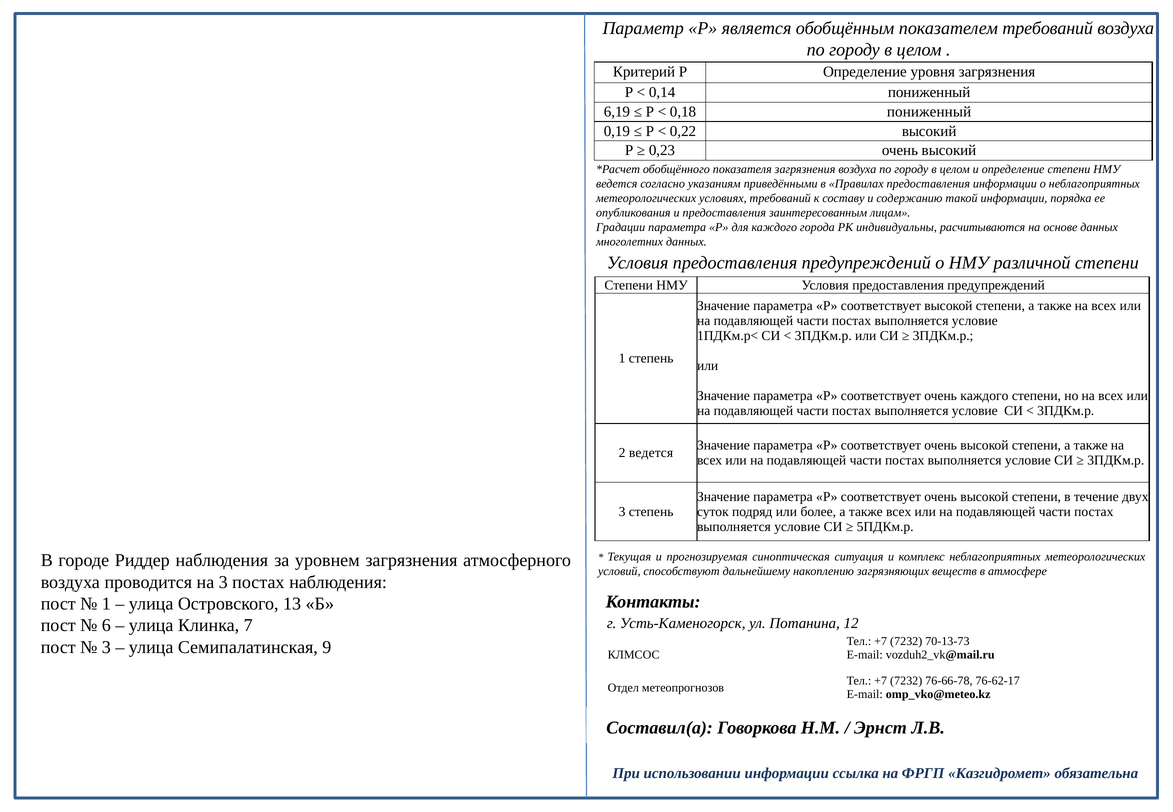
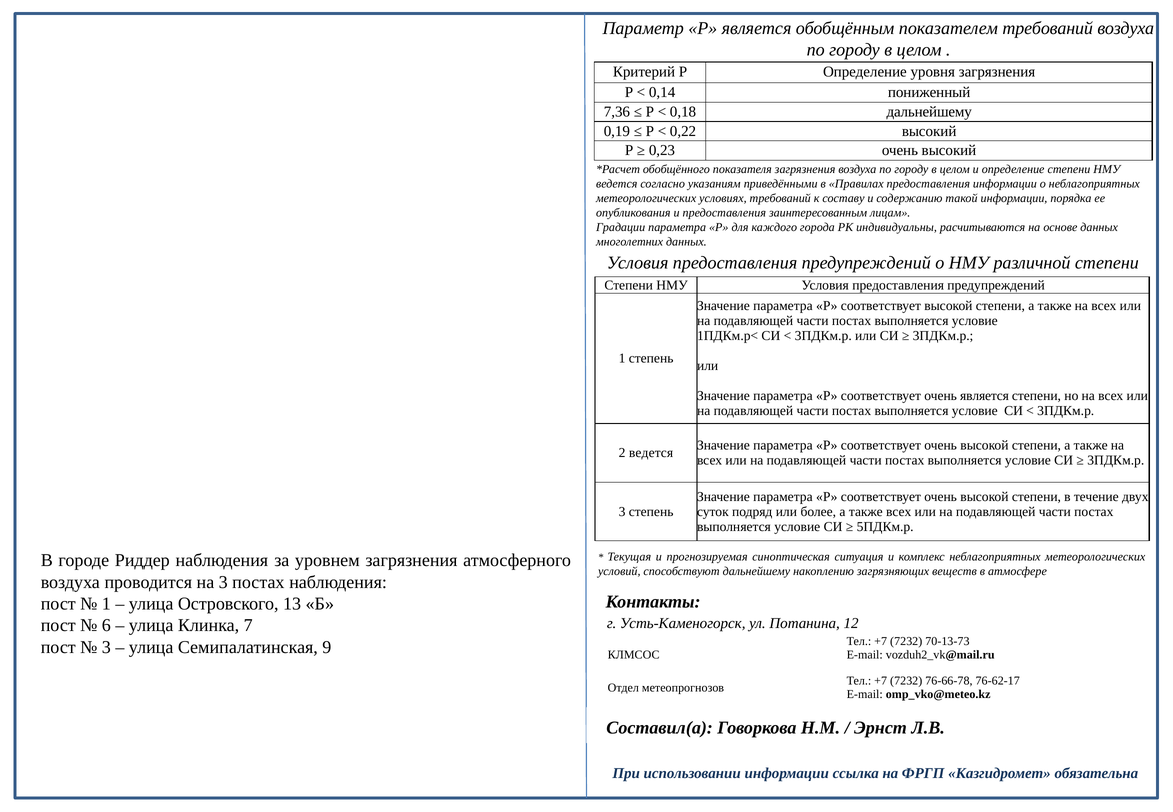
6,19: 6,19 -> 7,36 (617, 112)
0,18 пониженный: пониженный -> дальнейшему (929, 112)
очень каждого: каждого -> является (984, 396)
